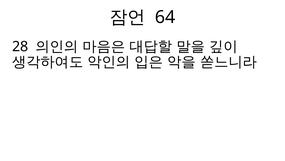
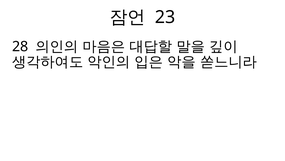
64: 64 -> 23 (165, 17)
